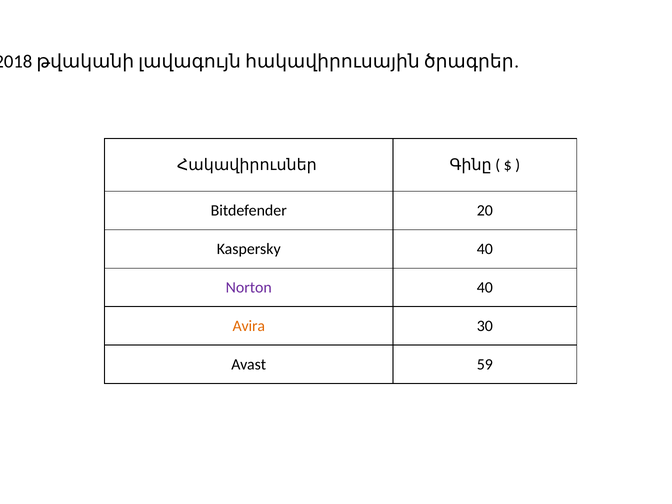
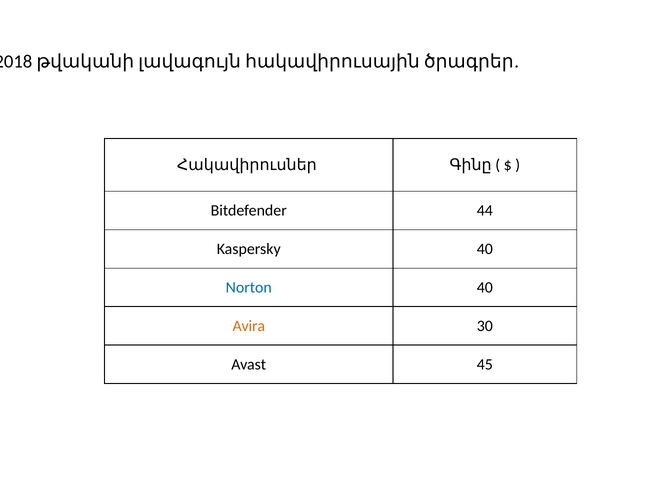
20: 20 -> 44 (485, 211)
Norton colour: purple -> blue (249, 288)
59: 59 -> 45 (485, 364)
